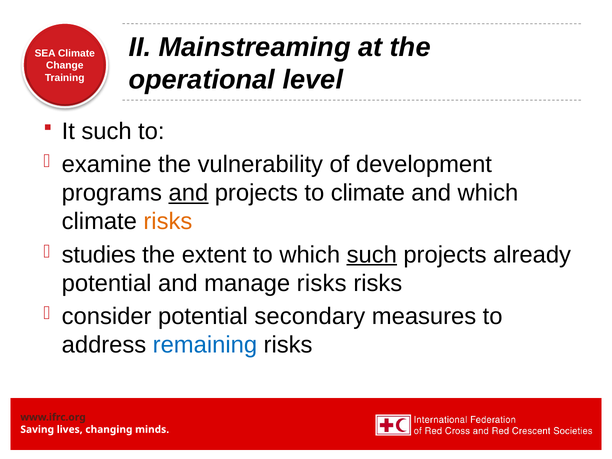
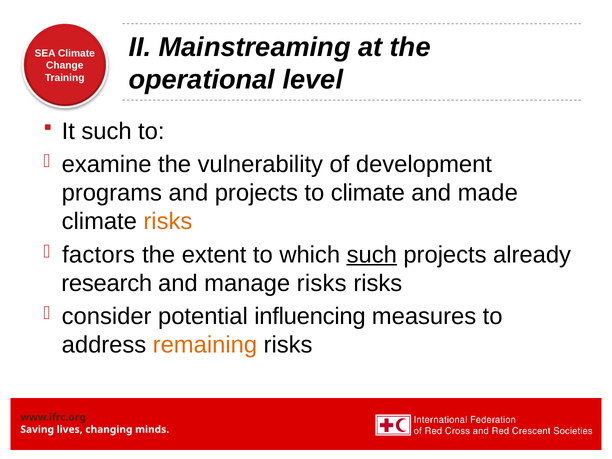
and underline: present -> none (188, 193)
and which: which -> made (488, 193)
studies: studies -> factors (99, 255)
potential: potential -> research (107, 283)
secondary: secondary -> influencing (310, 317)
remaining colour: blue -> orange (205, 345)
